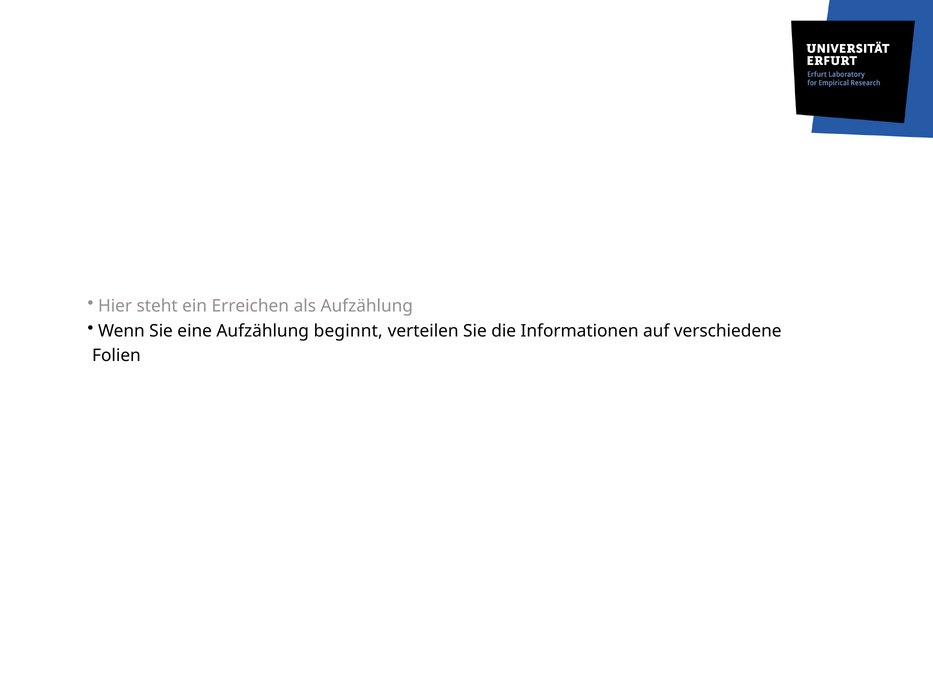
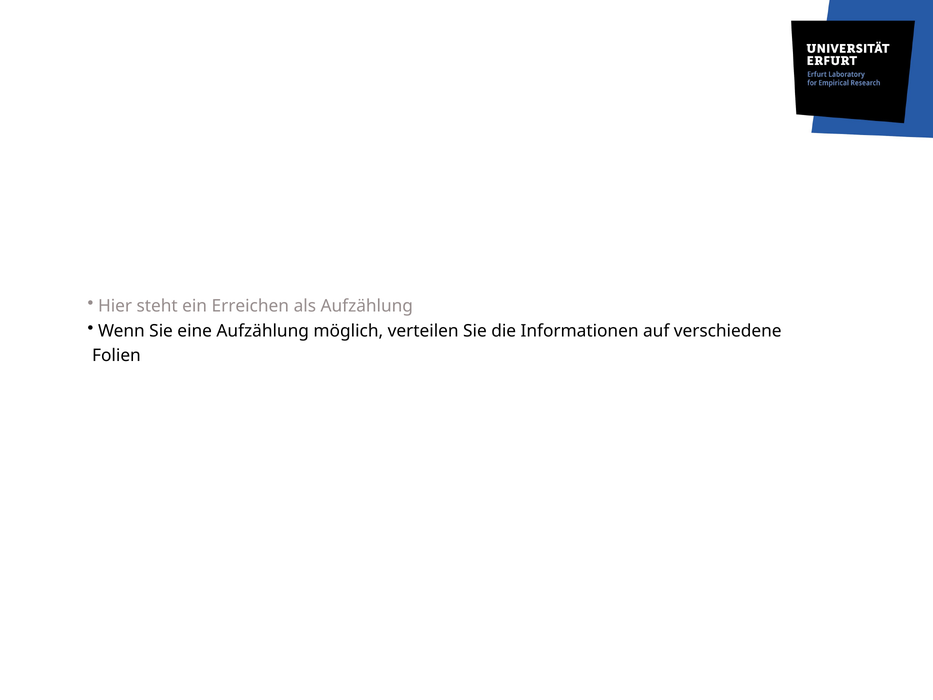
beginnt: beginnt -> möglich (348, 331)
